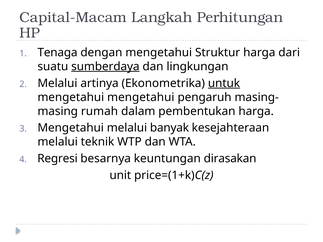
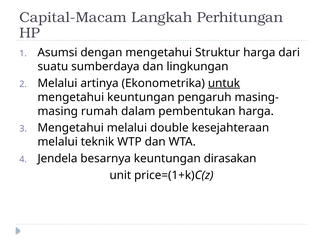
Tenaga: Tenaga -> Asumsi (57, 52)
sumberdaya underline: present -> none (105, 67)
mengetahui mengetahui: mengetahui -> keuntungan (141, 97)
banyak: banyak -> double (169, 128)
Regresi: Regresi -> Jendela (57, 159)
